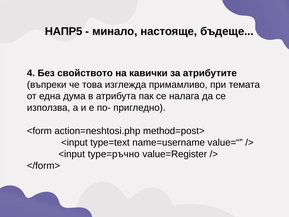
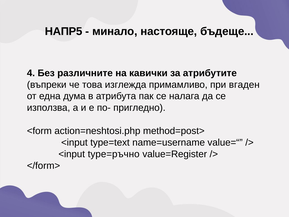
свойството: свойството -> различните (85, 73)
темата: темата -> вгаден (244, 85)
